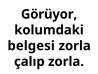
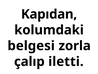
Görüyor: Görüyor -> Kapıdan (49, 14)
çalıp zorla: zorla -> iletti (66, 61)
